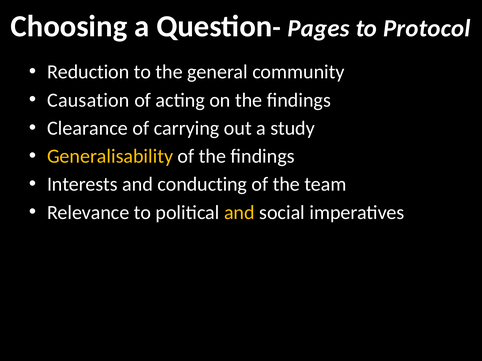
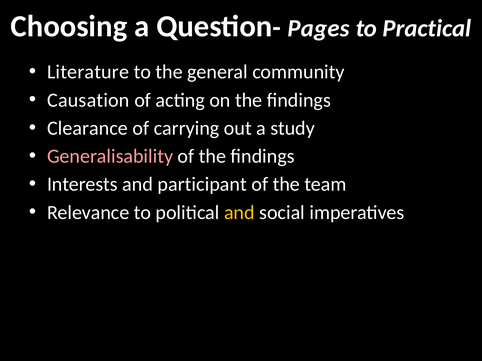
Protocol: Protocol -> Practical (427, 28)
Reduction: Reduction -> Literature (88, 72)
Generalisability colour: yellow -> pink (110, 156)
conducting: conducting -> participant (202, 185)
